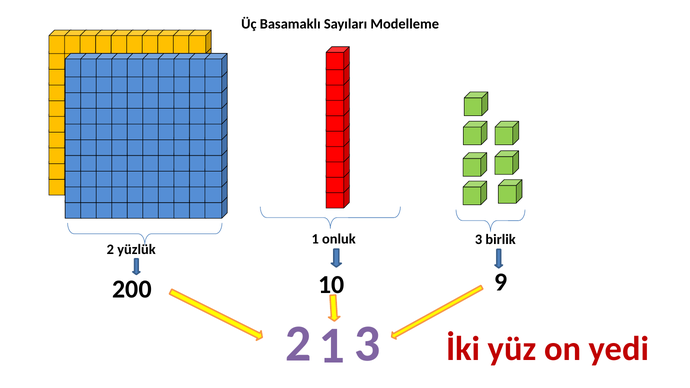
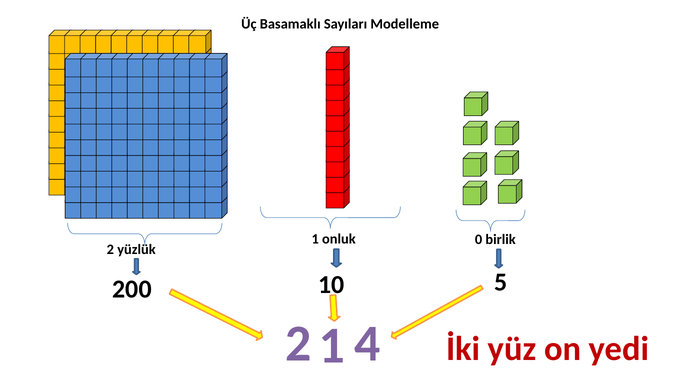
onluk 3: 3 -> 0 (479, 240)
9: 9 -> 5 (501, 283)
1 3: 3 -> 4 (367, 344)
